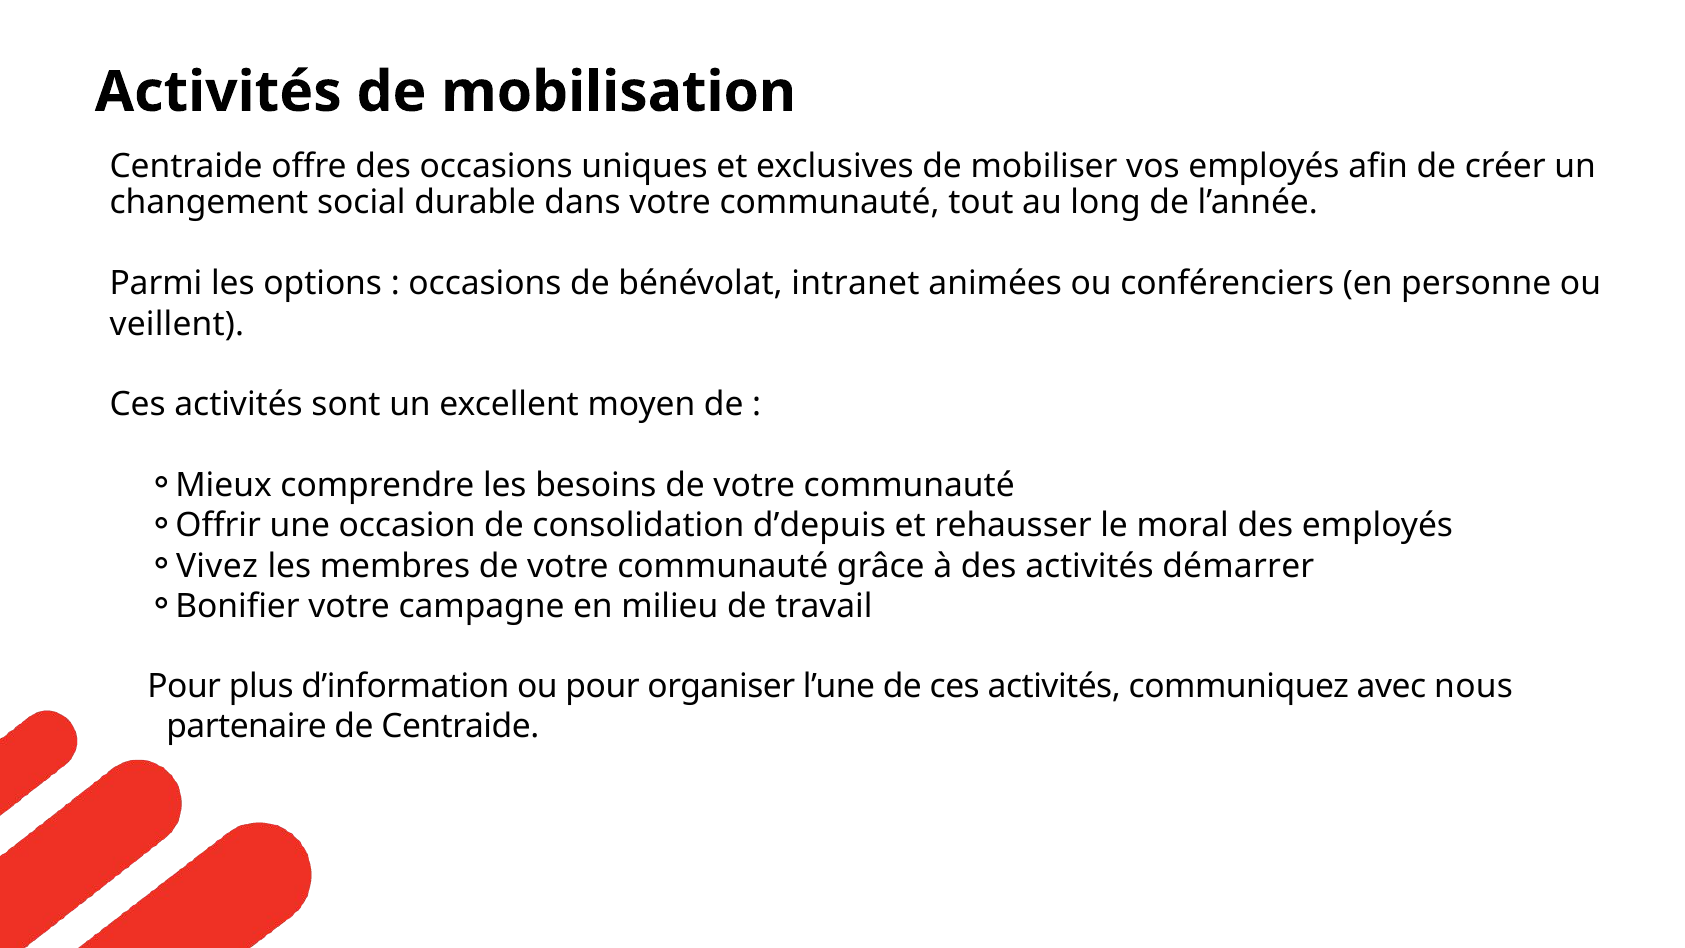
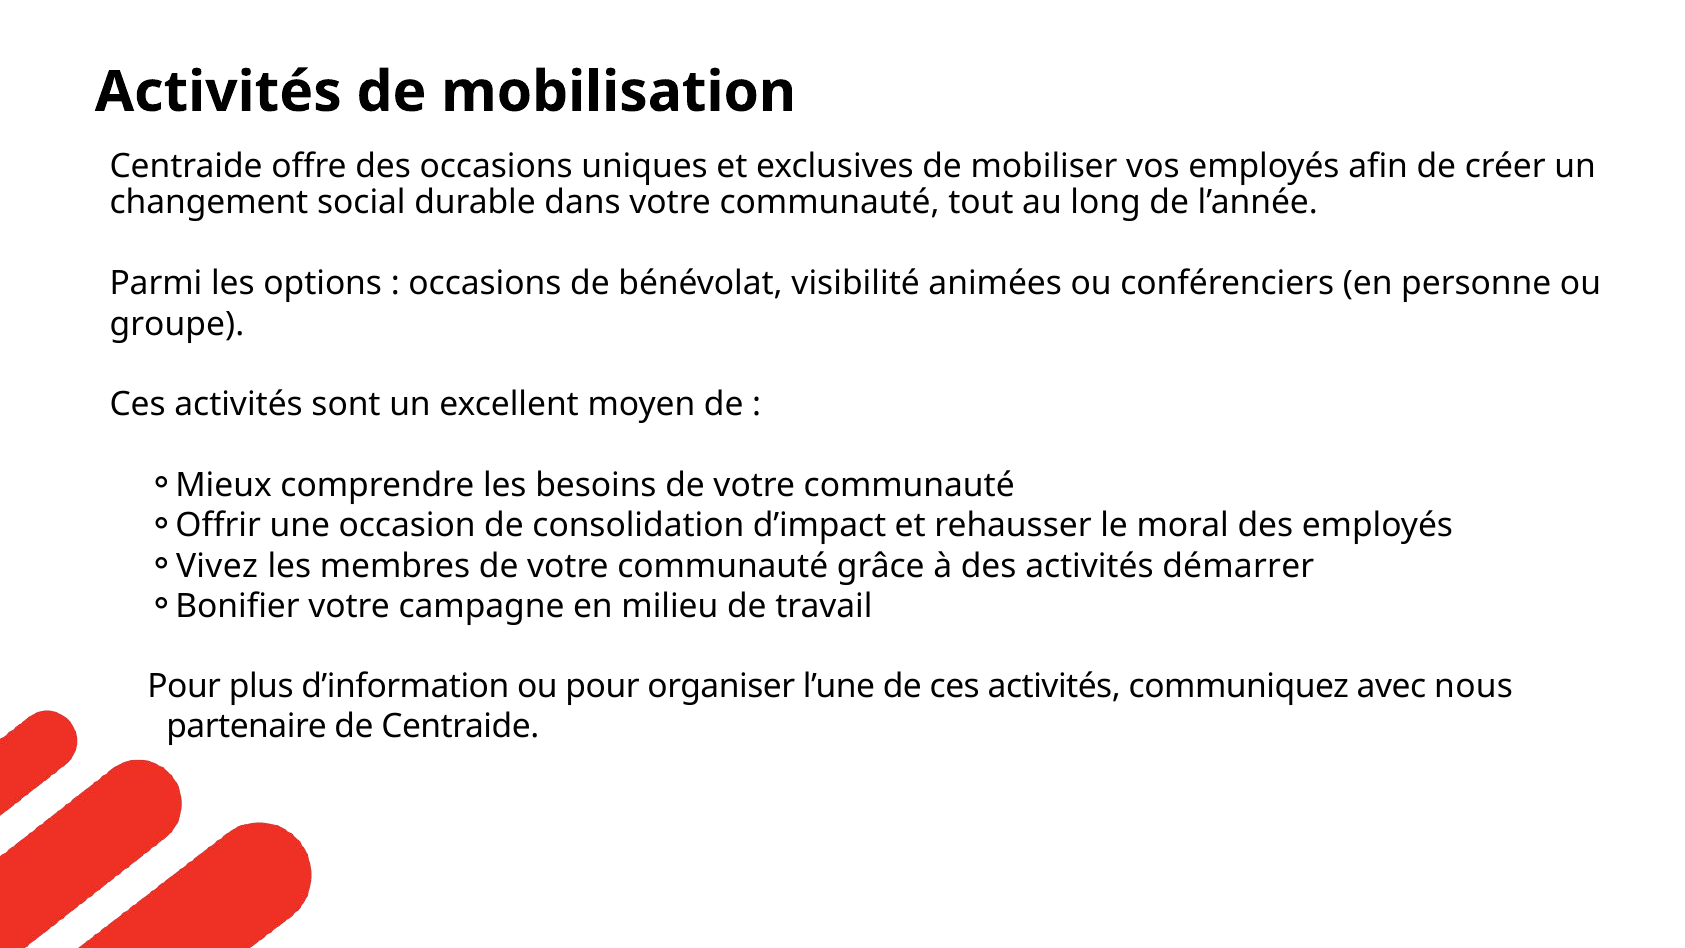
intranet: intranet -> visibilité (856, 283)
veillent: veillent -> groupe (177, 324)
d’depuis: d’depuis -> d’impact (820, 526)
